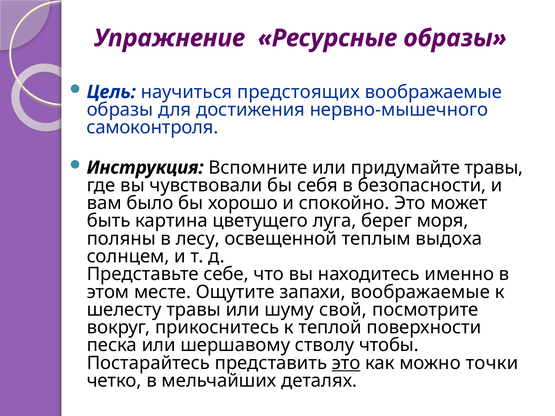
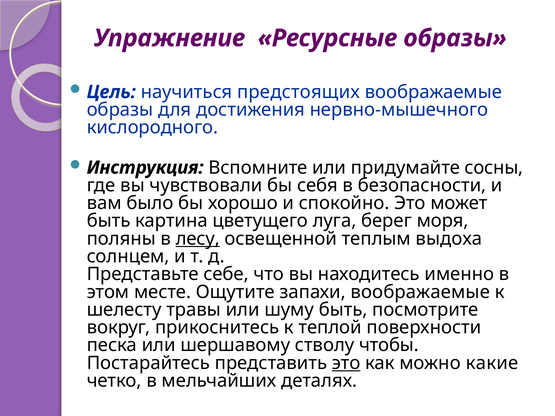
самоконтроля: самоконтроля -> кислородного (152, 128)
придумайте травы: травы -> сосны (494, 168)
лесу underline: none -> present (198, 239)
шуму свой: свой -> быть (343, 310)
точки: точки -> какие (492, 363)
